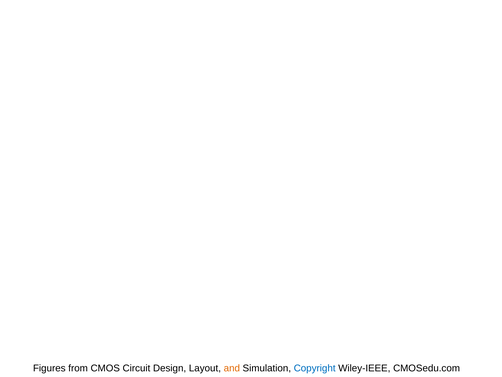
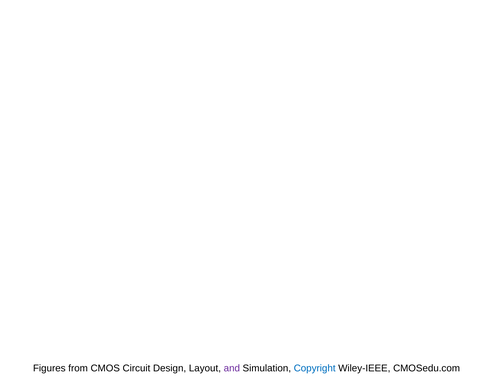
and colour: orange -> purple (232, 368)
